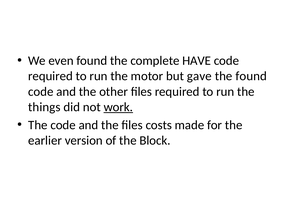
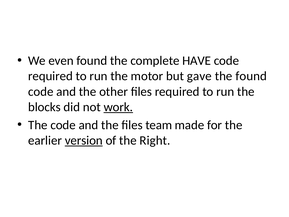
things: things -> blocks (44, 107)
costs: costs -> team (159, 125)
version underline: none -> present (84, 140)
Block: Block -> Right (155, 140)
